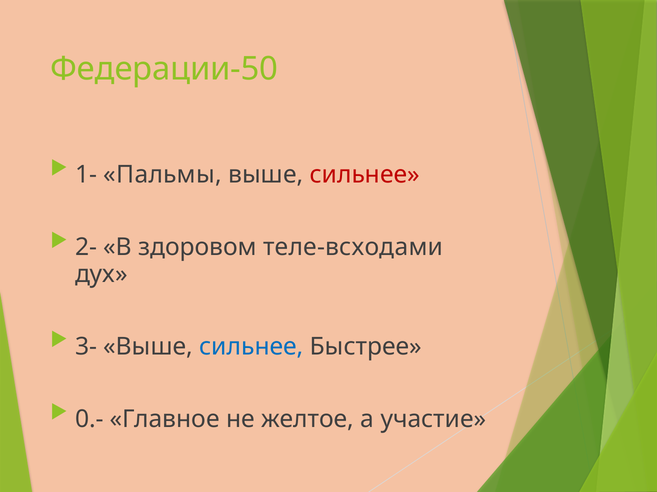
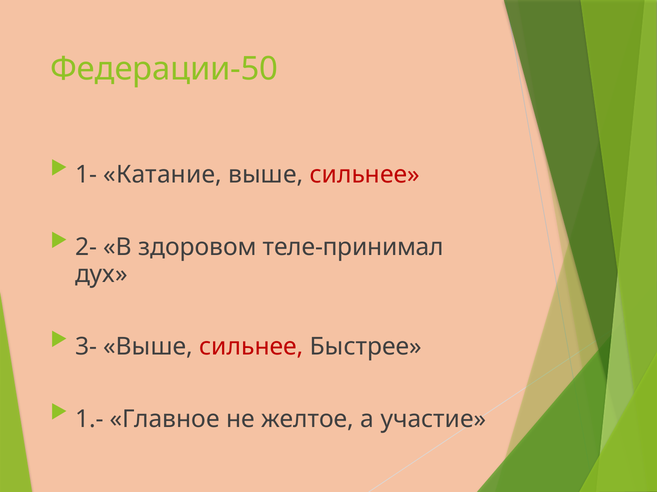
Пальмы: Пальмы -> Катание (163, 175)
теле-всходами: теле-всходами -> теле-принимал (353, 248)
сильнее colour: blue -> red (251, 347)
0.-: 0.- -> 1.- (89, 420)
